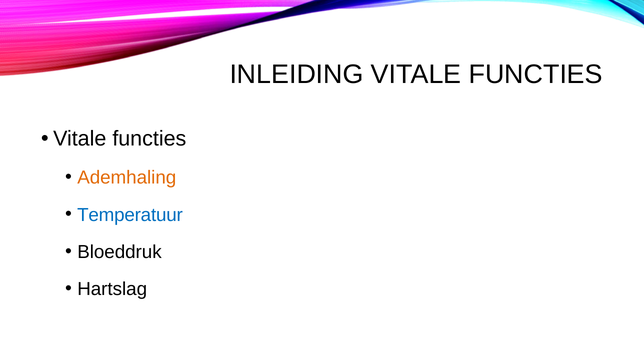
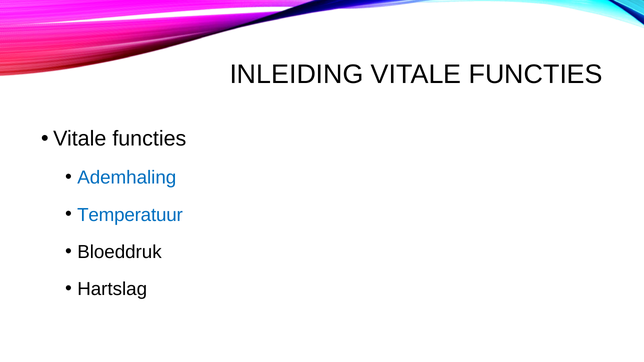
Ademhaling colour: orange -> blue (127, 178)
